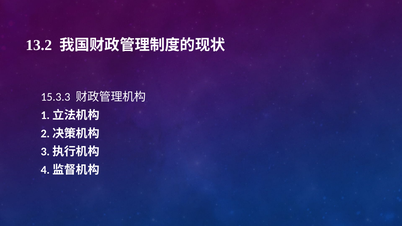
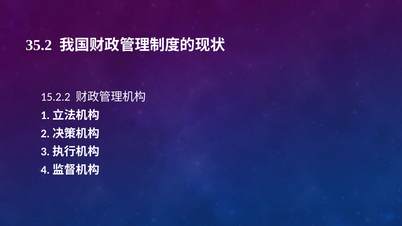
13.2: 13.2 -> 35.2 (39, 45)
15.3.3: 15.3.3 -> 15.2.2 (56, 97)
